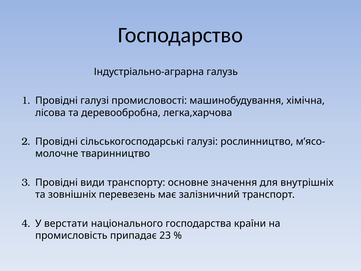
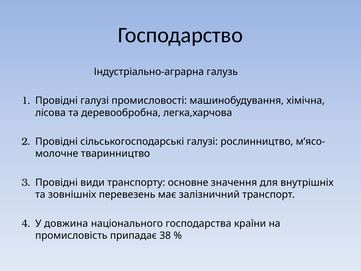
верстати: верстати -> довжина (66, 223)
23: 23 -> 38 (165, 235)
